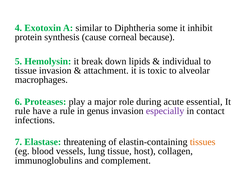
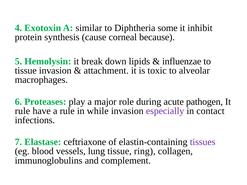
individual: individual -> influenzae (182, 61)
essential: essential -> pathogen (204, 102)
genus: genus -> while (98, 111)
threatening: threatening -> ceftriaxone (85, 142)
tissues colour: orange -> purple (203, 142)
host: host -> ring (145, 151)
